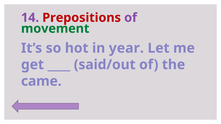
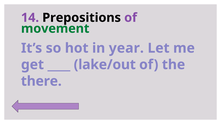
Prepositions colour: red -> black (82, 18)
said/out: said/out -> lake/out (105, 65)
came: came -> there (41, 81)
